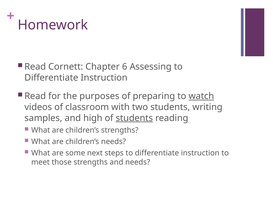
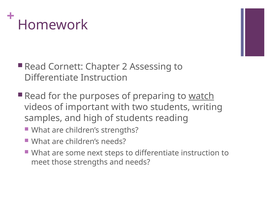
6: 6 -> 2 (125, 67)
classroom: classroom -> important (87, 107)
students underline: present -> none (134, 118)
